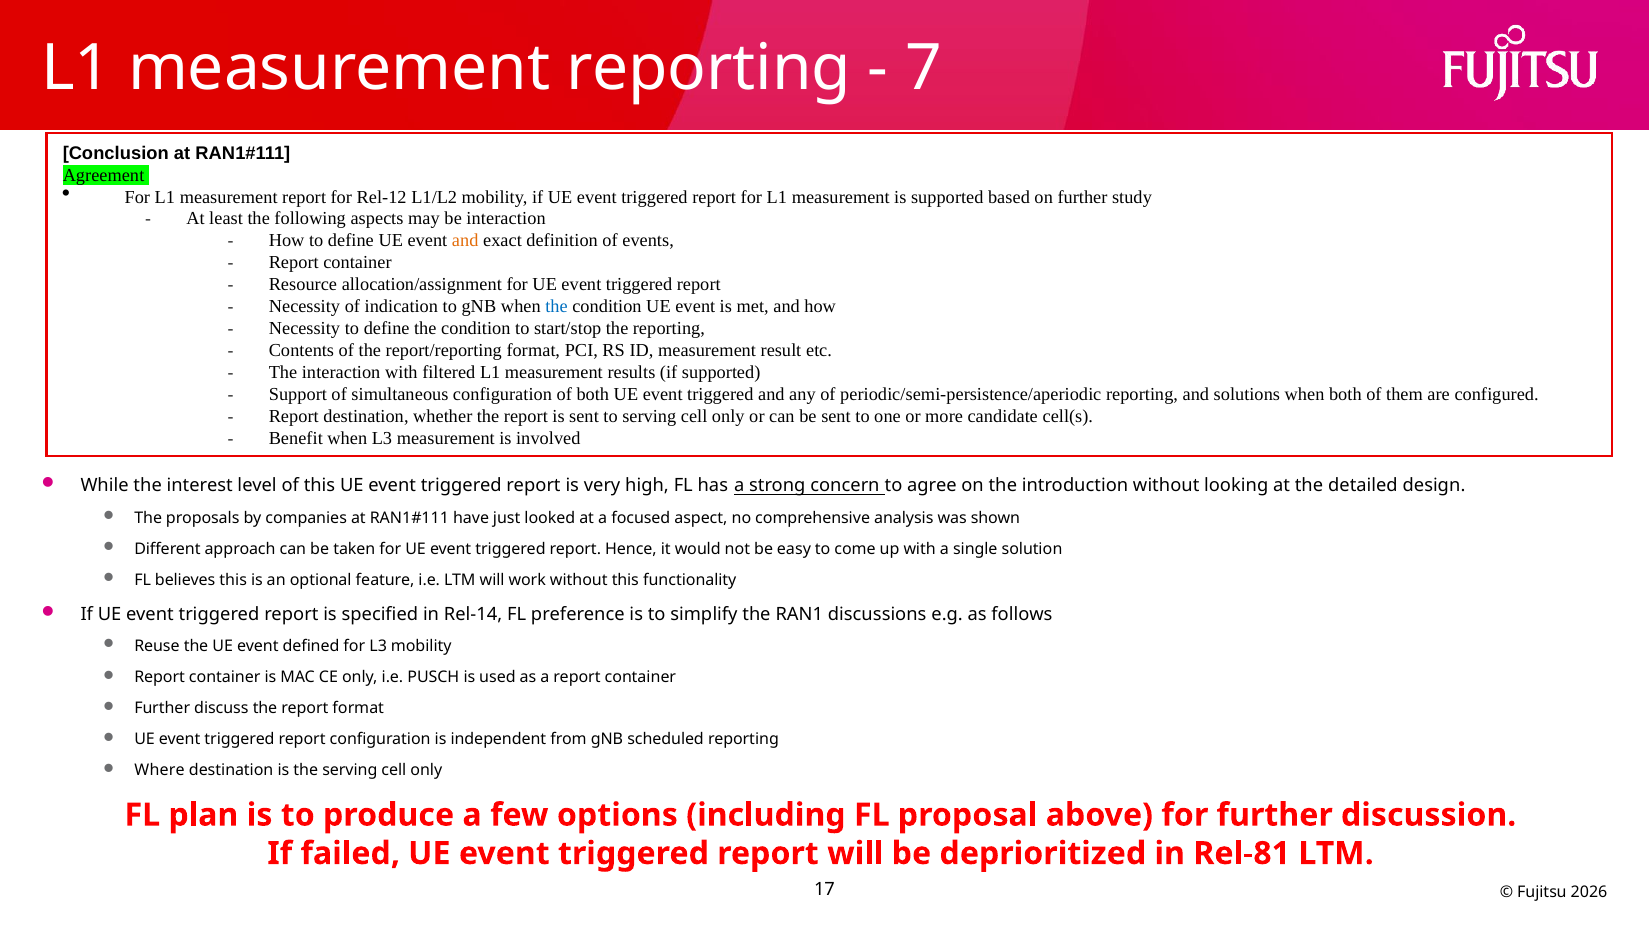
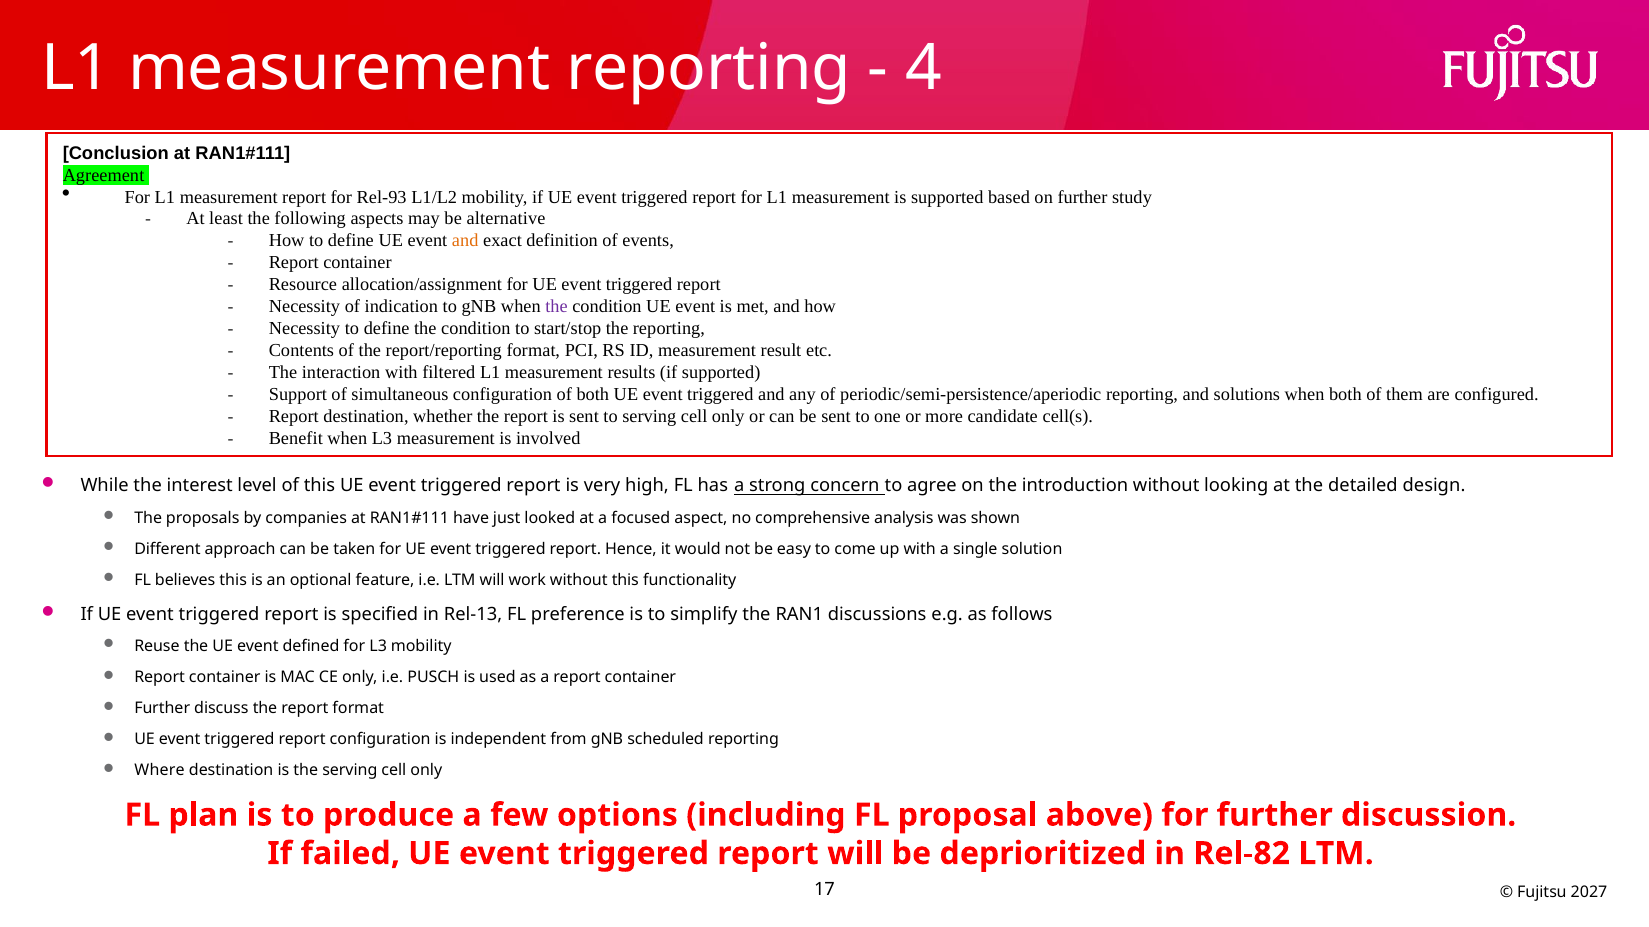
7: 7 -> 4 (924, 69)
Rel-12: Rel-12 -> Rel-93 (382, 197)
be interaction: interaction -> alternative (506, 219)
the colour: blue -> purple (556, 307)
Rel-14: Rel-14 -> Rel-13 (473, 615)
Rel-81: Rel-81 -> Rel-82 (1242, 854)
2026: 2026 -> 2027 (1589, 892)
